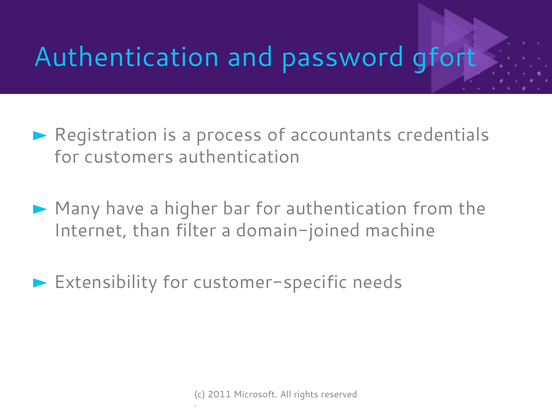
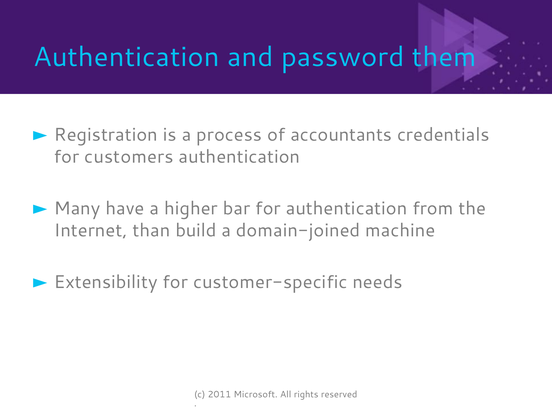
gfort: gfort -> them (444, 57)
filter: filter -> build (196, 230)
